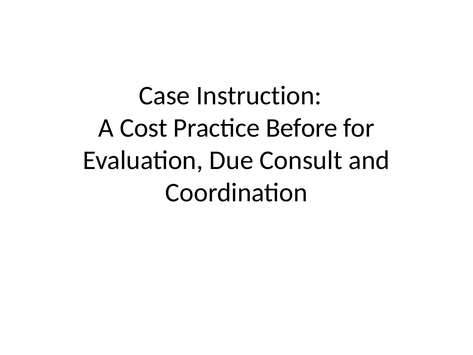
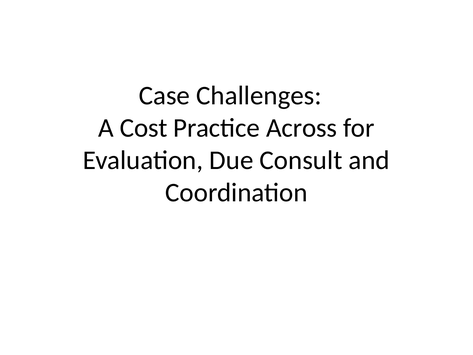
Instruction: Instruction -> Challenges (259, 95)
Before: Before -> Across (302, 128)
